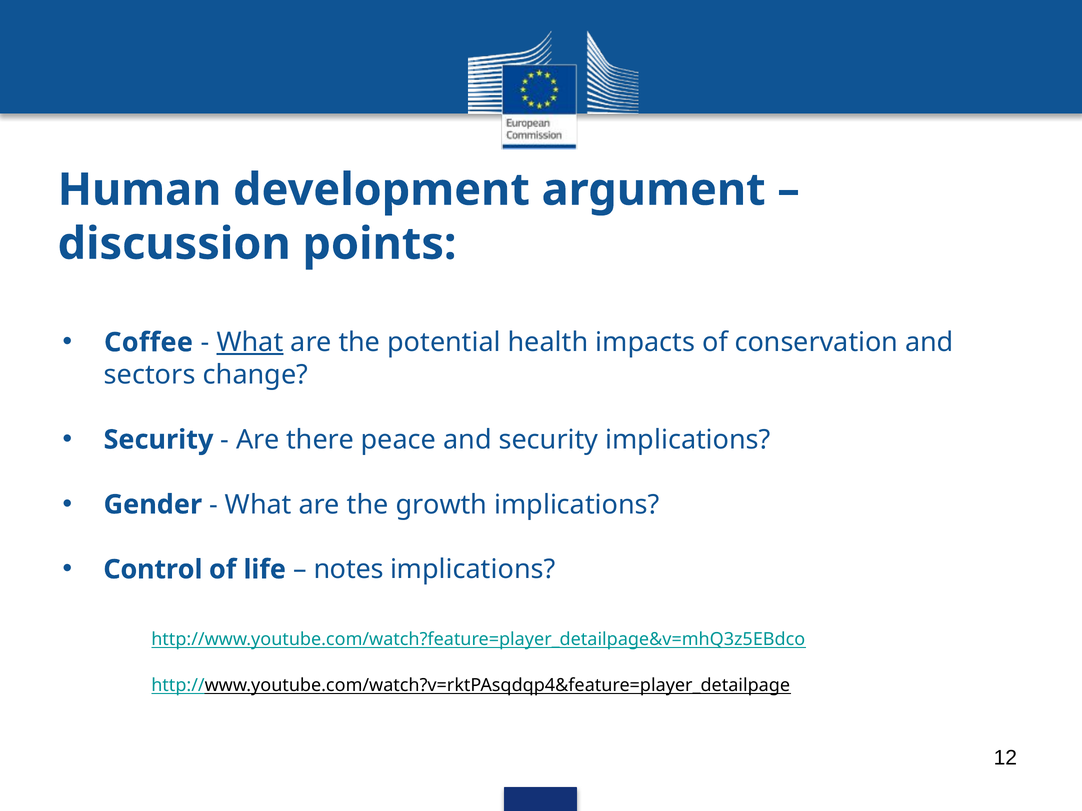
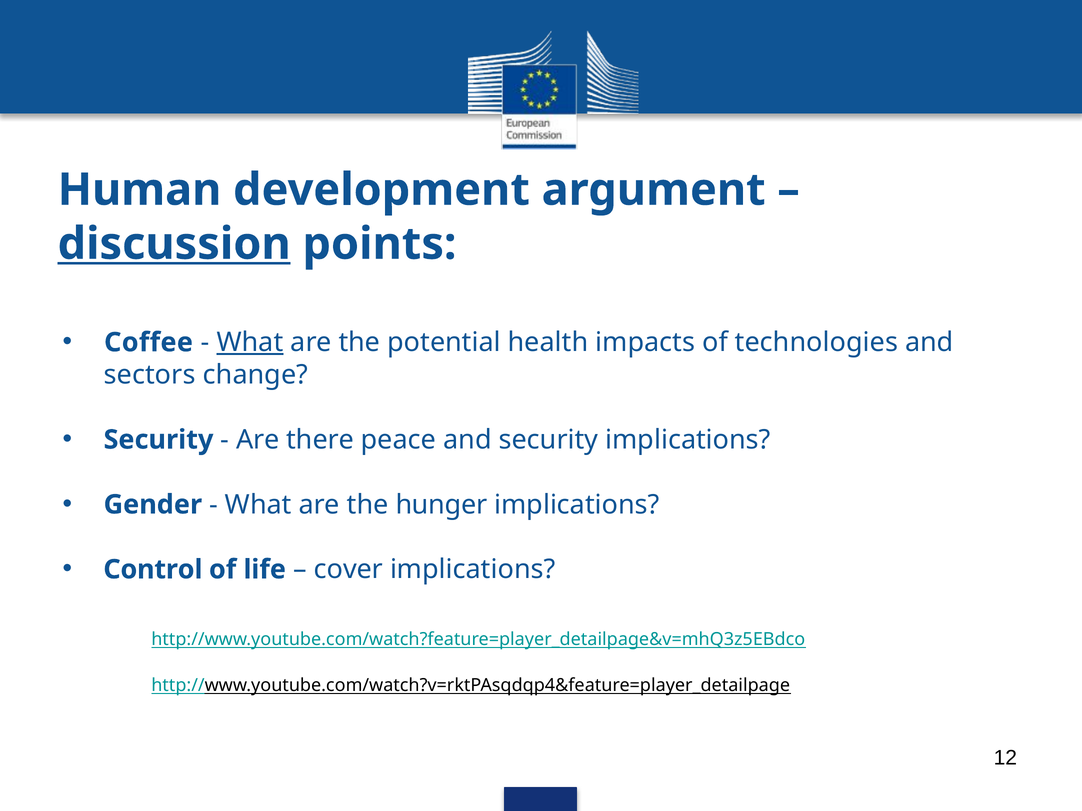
discussion underline: none -> present (174, 244)
conservation: conservation -> technologies (816, 343)
growth: growth -> hunger (441, 505)
notes: notes -> cover (348, 570)
